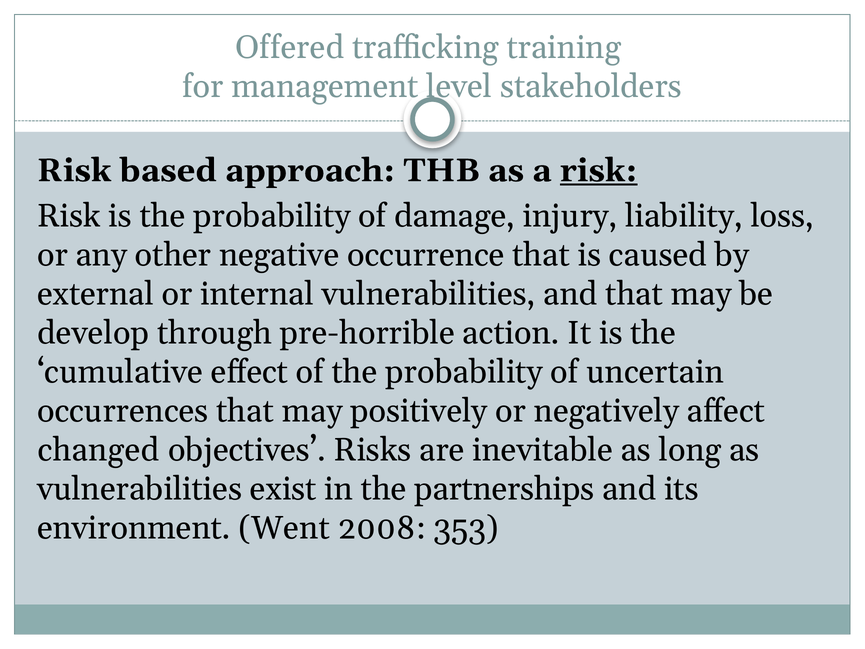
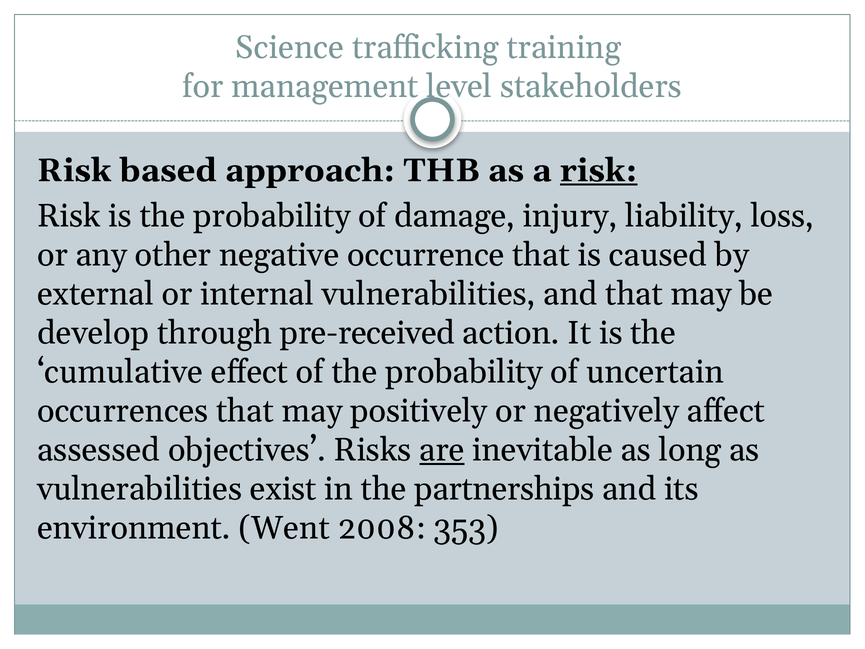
Offered: Offered -> Science (290, 48)
pre-horrible: pre-horrible -> pre-received (367, 333)
changed: changed -> assessed (99, 450)
are underline: none -> present (442, 450)
